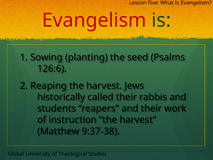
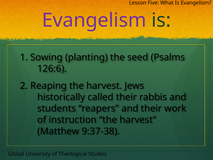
Evangelism colour: red -> purple (94, 20)
